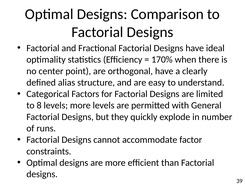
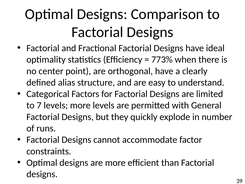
170%: 170% -> 773% (162, 60)
8: 8 -> 7 (39, 105)
